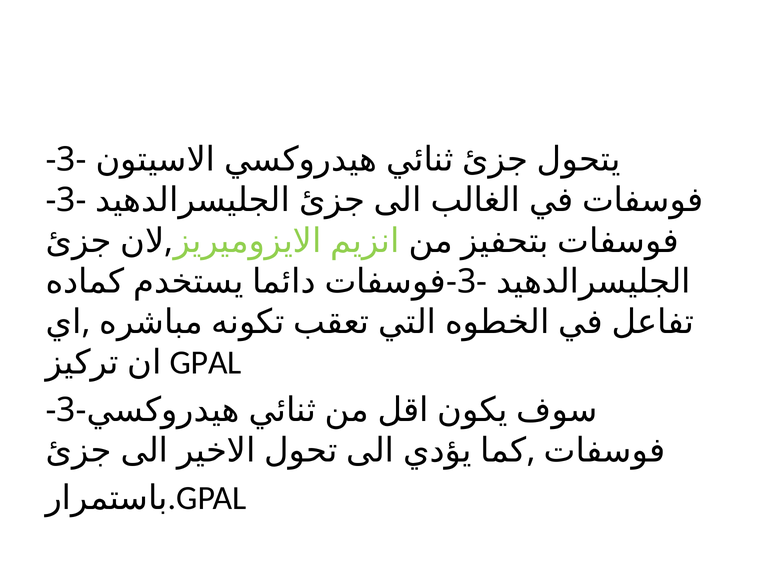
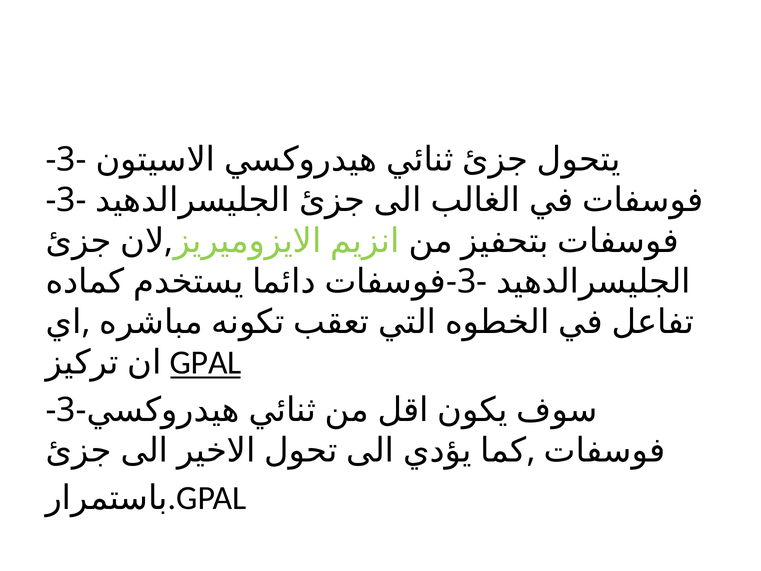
GPAL underline: none -> present (206, 363)
